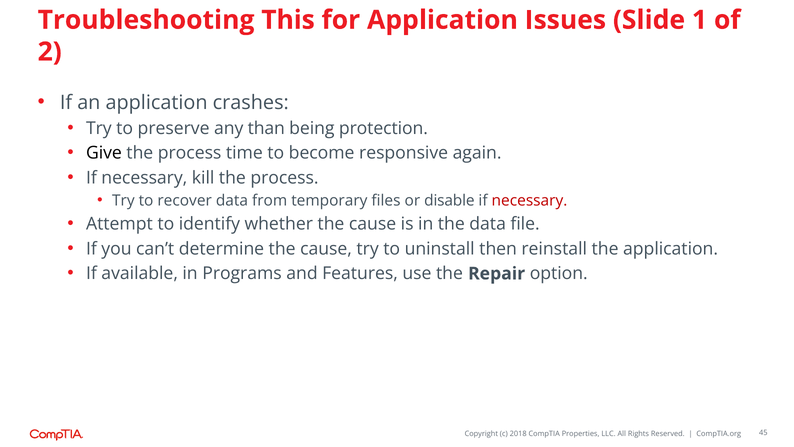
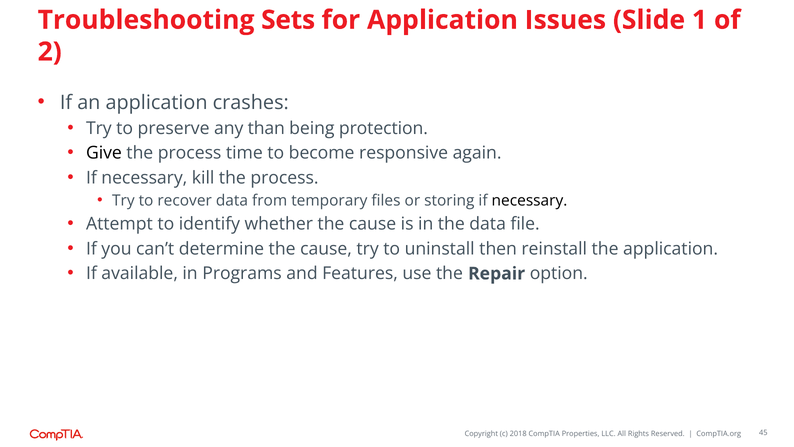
This: This -> Sets (288, 20)
disable: disable -> storing (449, 200)
necessary colour: red -> black (529, 200)
